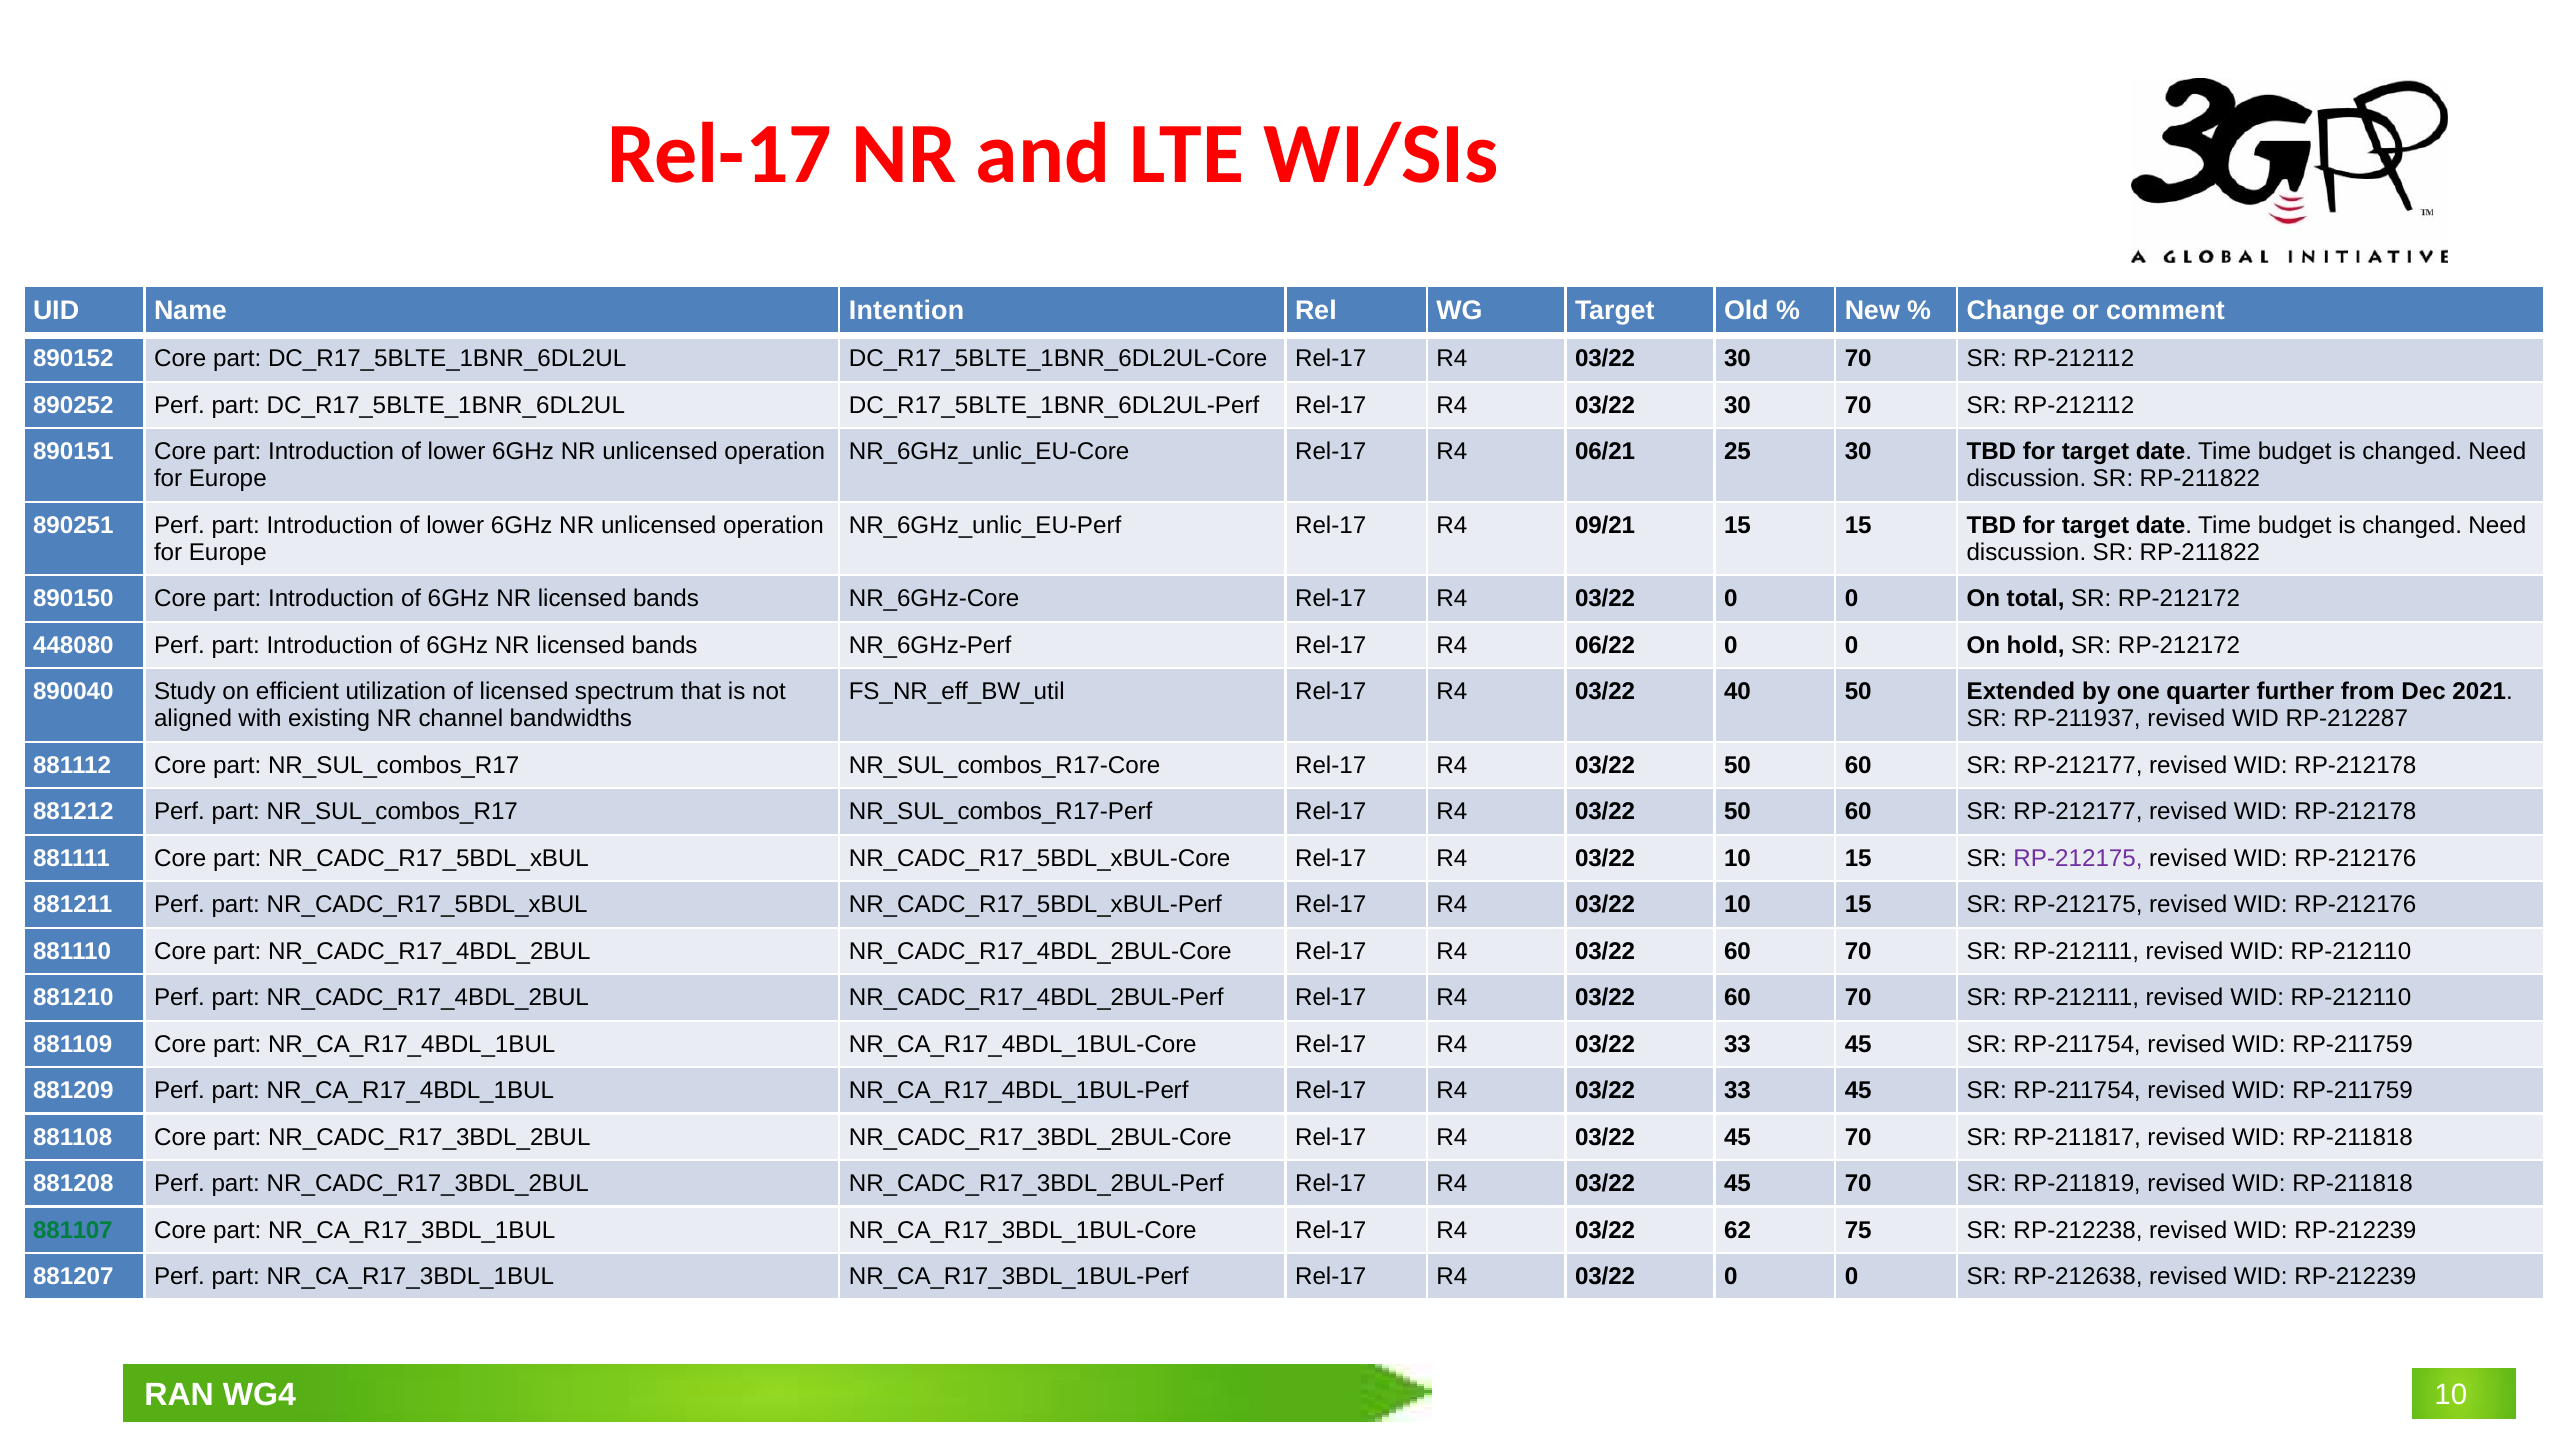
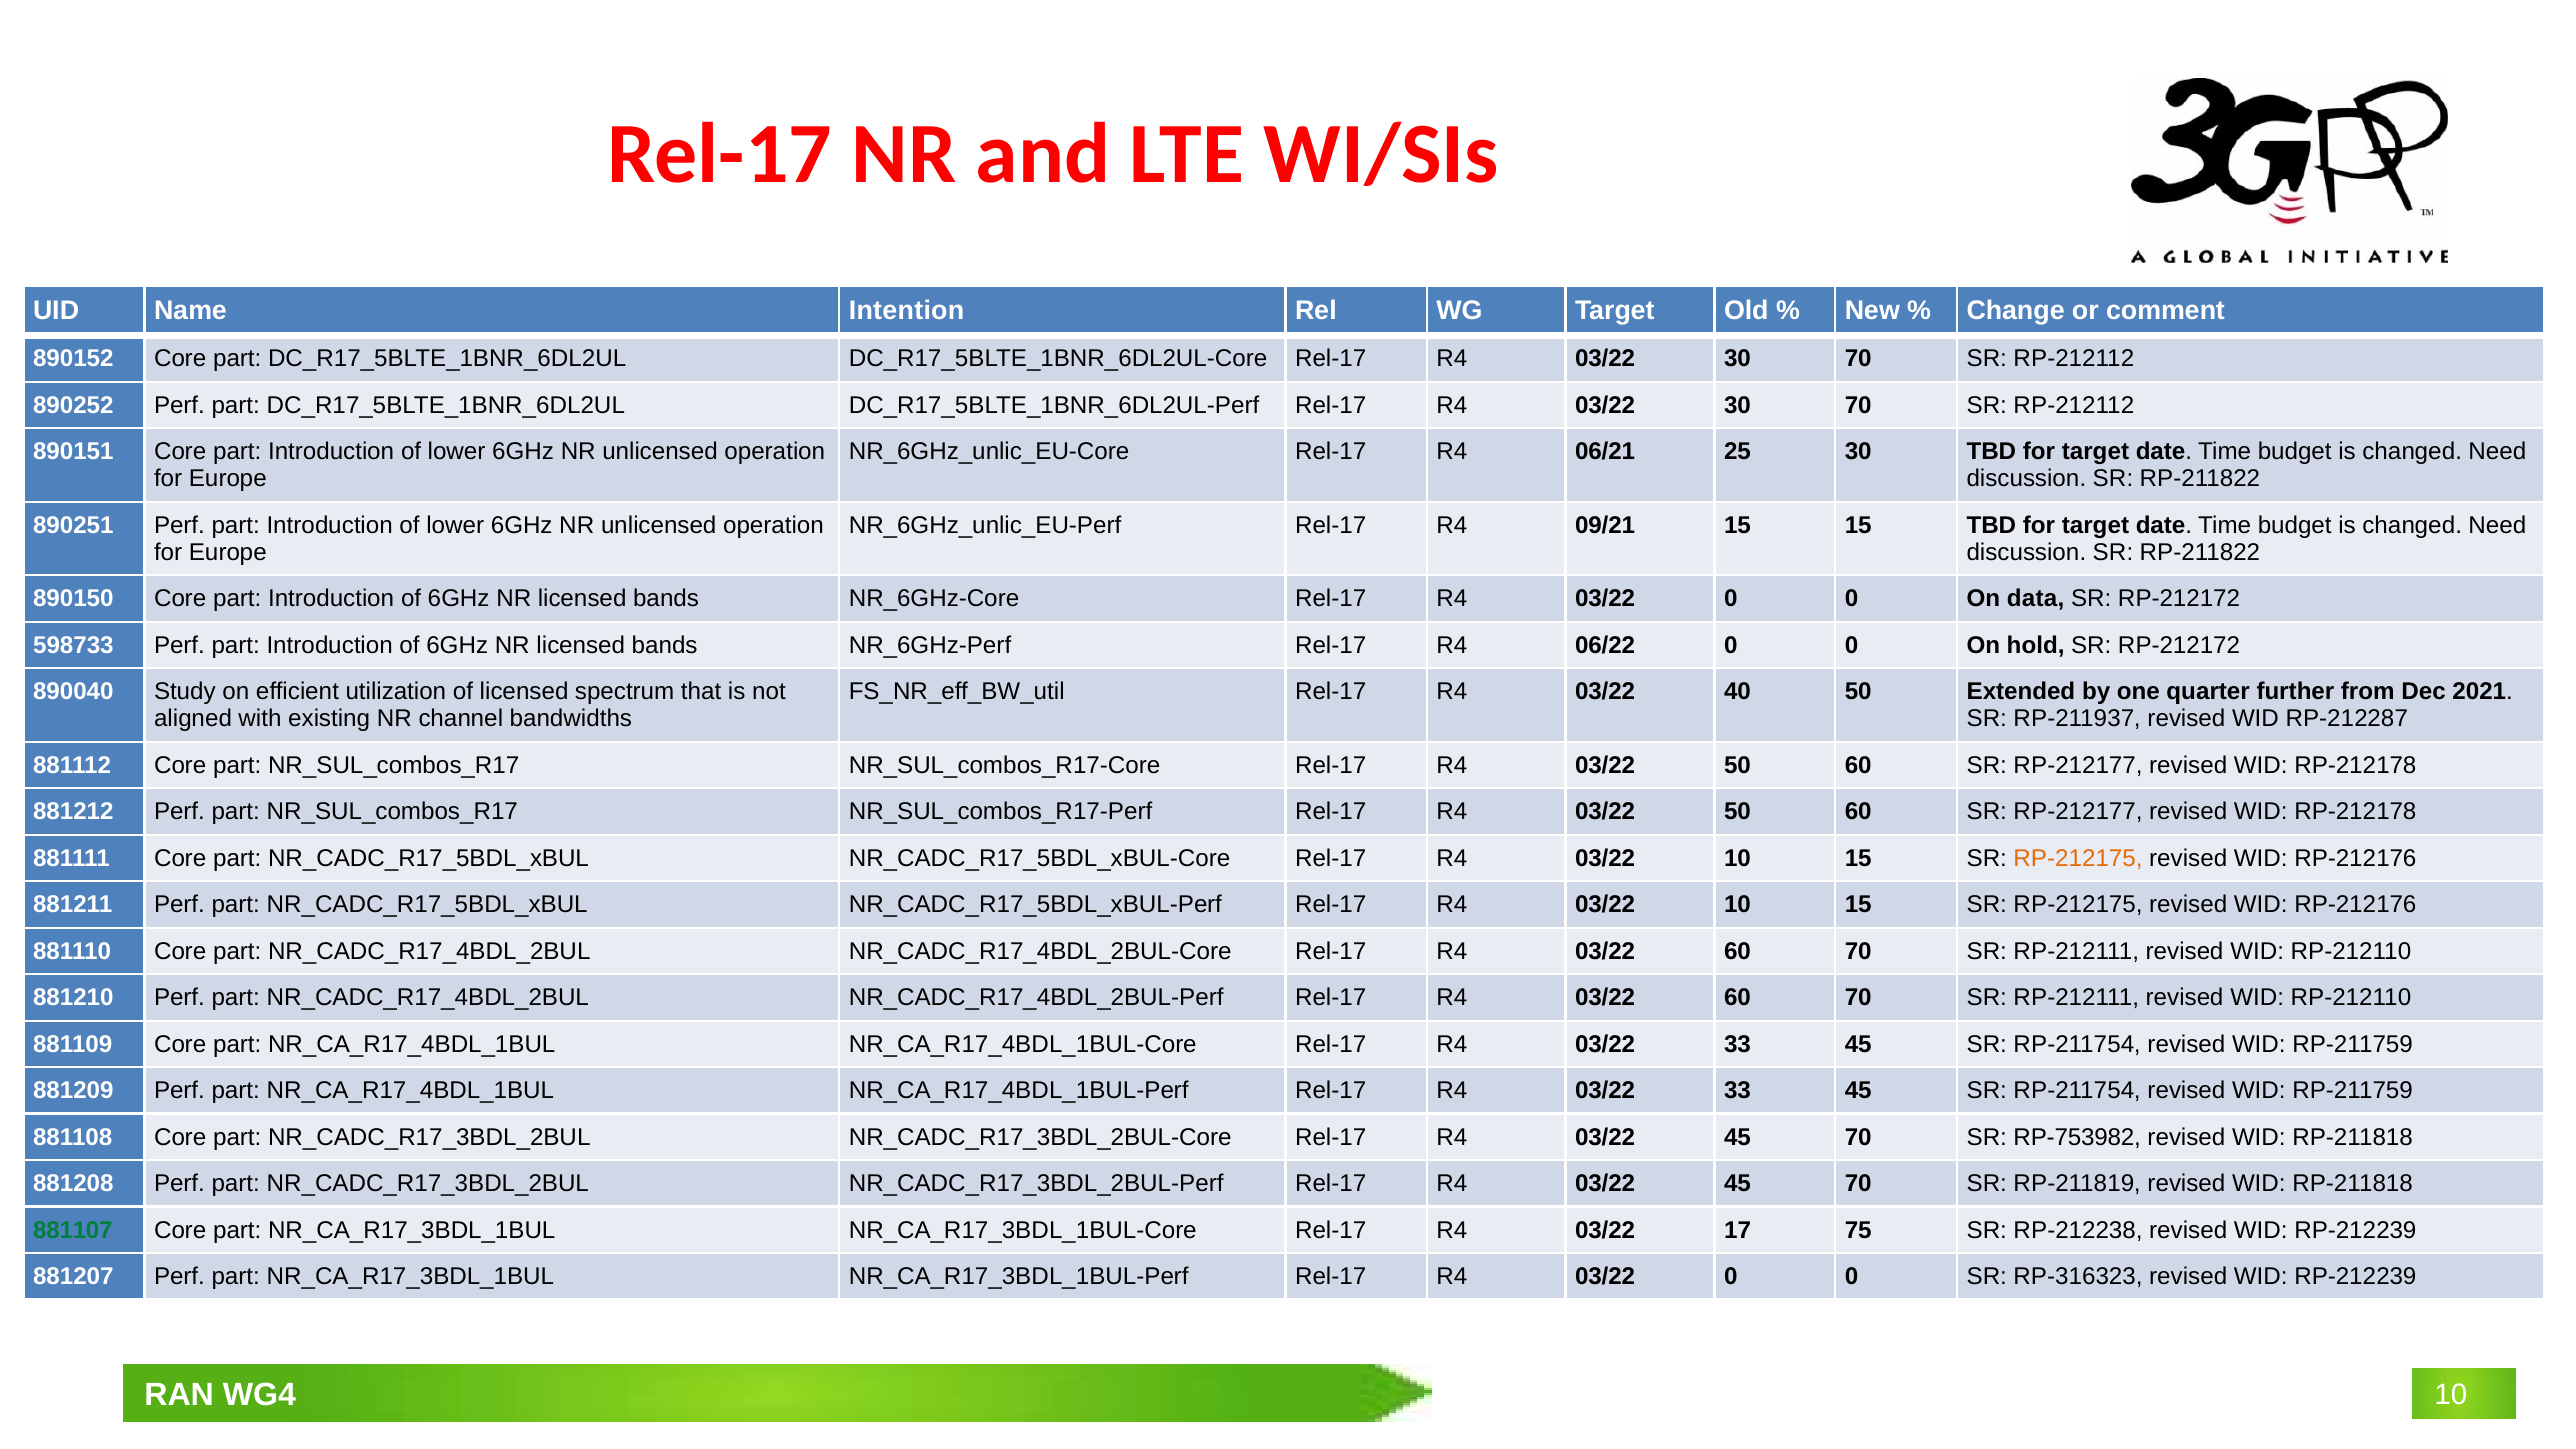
total: total -> data (2036, 599)
448080: 448080 -> 598733 (73, 645)
RP-212175 colour: purple -> orange (2078, 858)
RP-211817: RP-211817 -> RP-753982 (2077, 1137)
62: 62 -> 17 (1738, 1230)
RP-212638: RP-212638 -> RP-316323 (2078, 1277)
